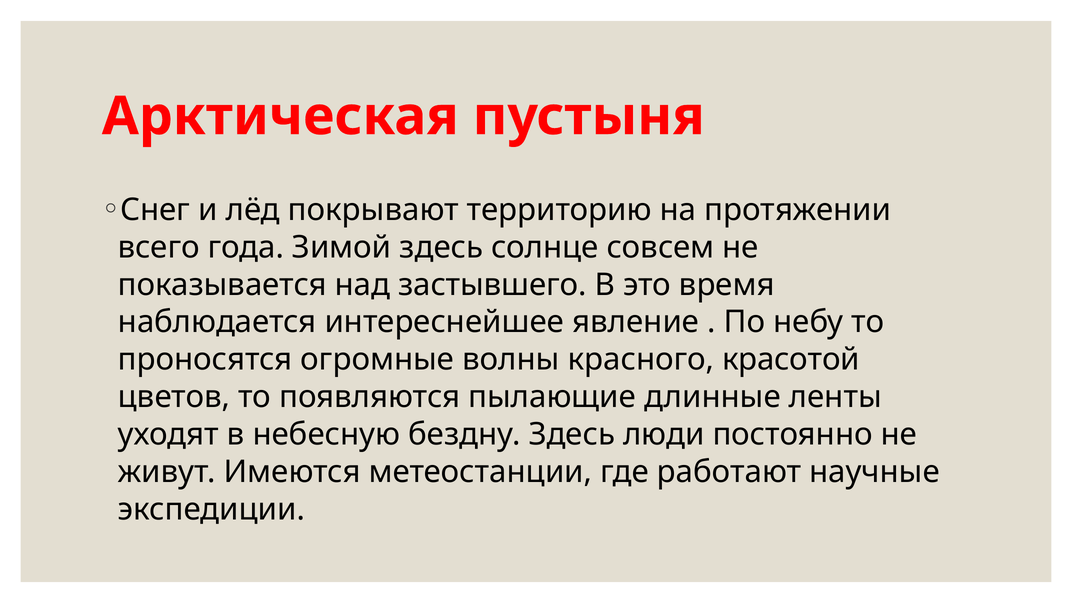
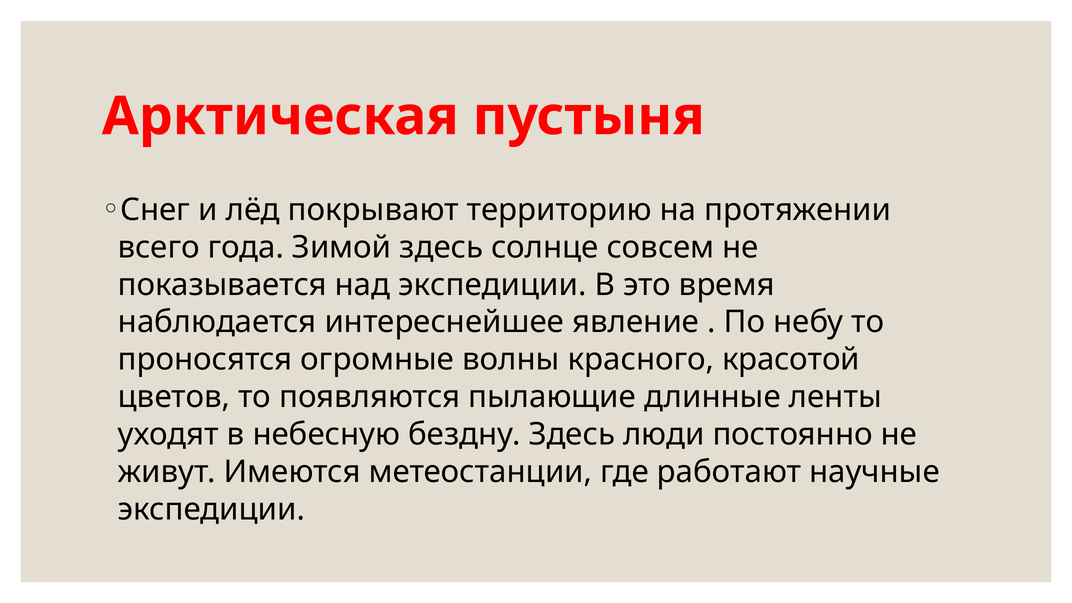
над застывшего: застывшего -> экспедиции (492, 285)
